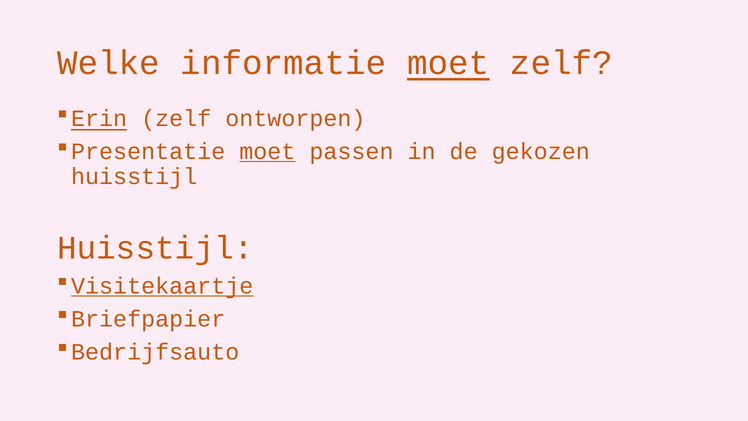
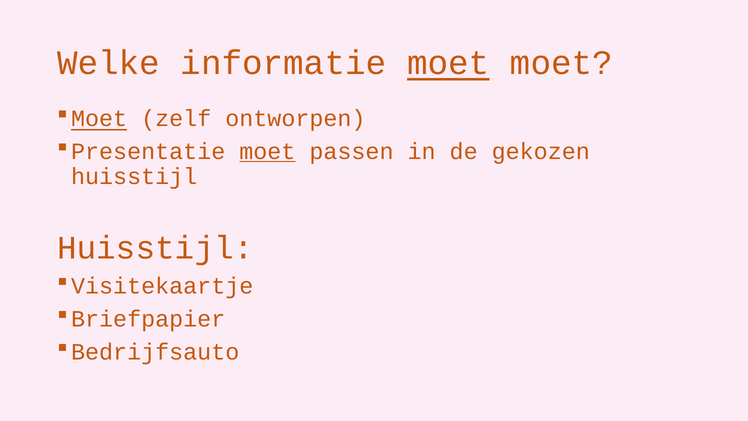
zelf: zelf -> moet (561, 63)
Erin: Erin -> Moet (99, 118)
Visitekaartje underline: present -> none (162, 286)
